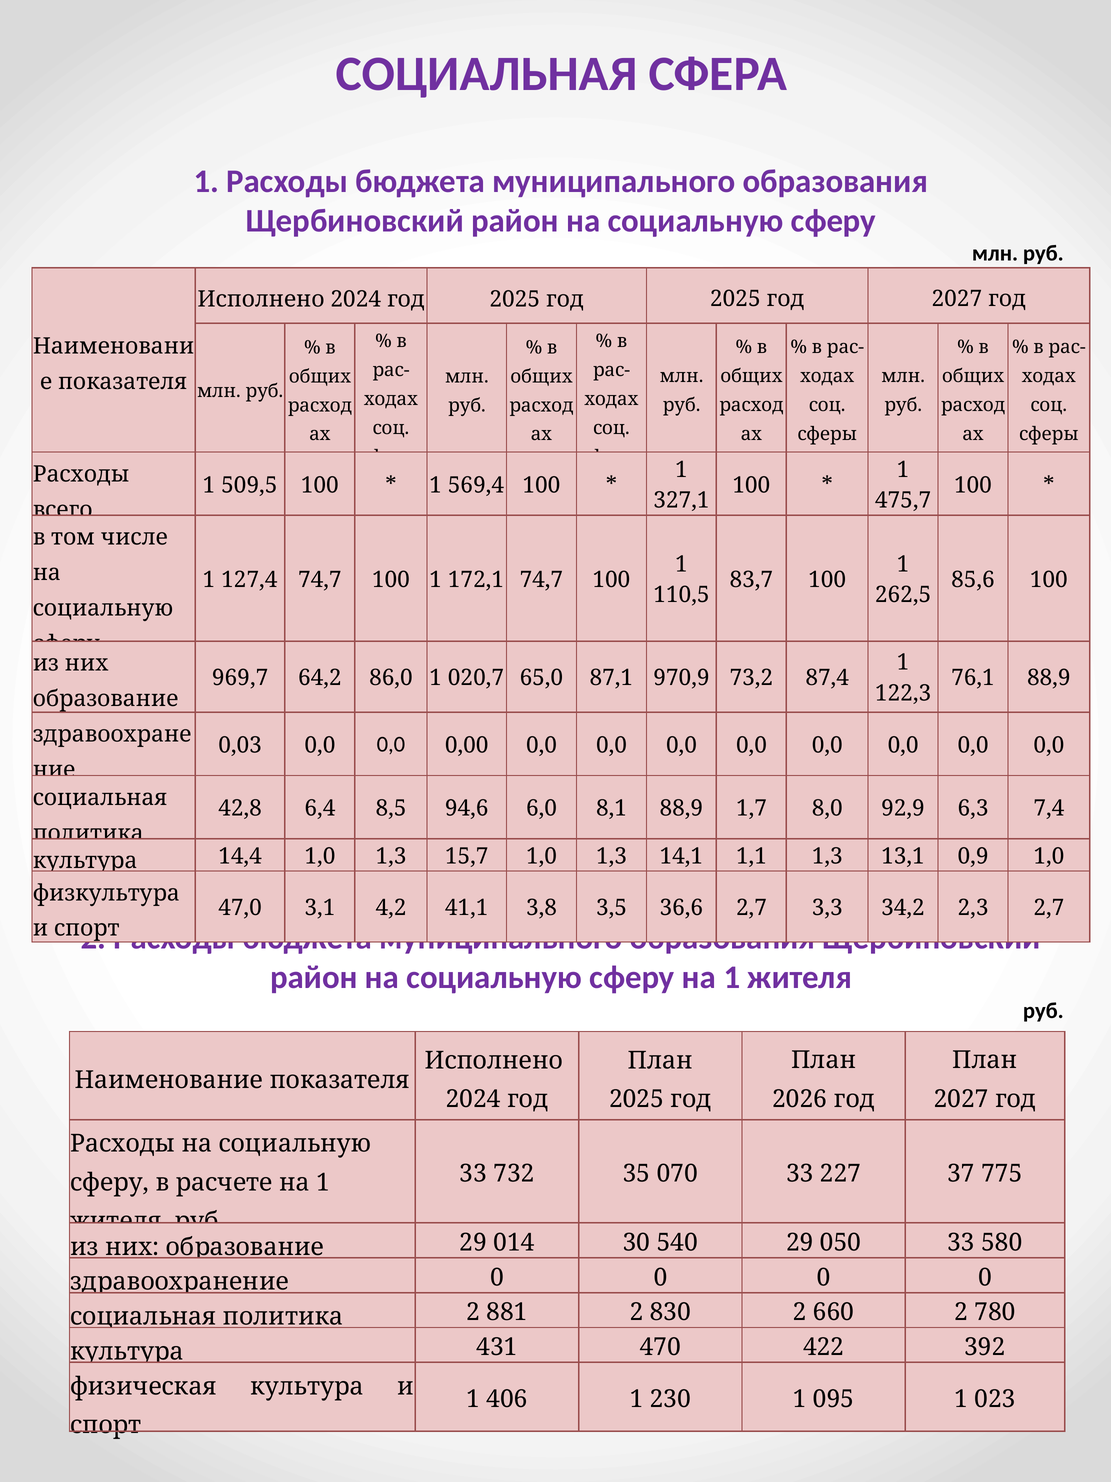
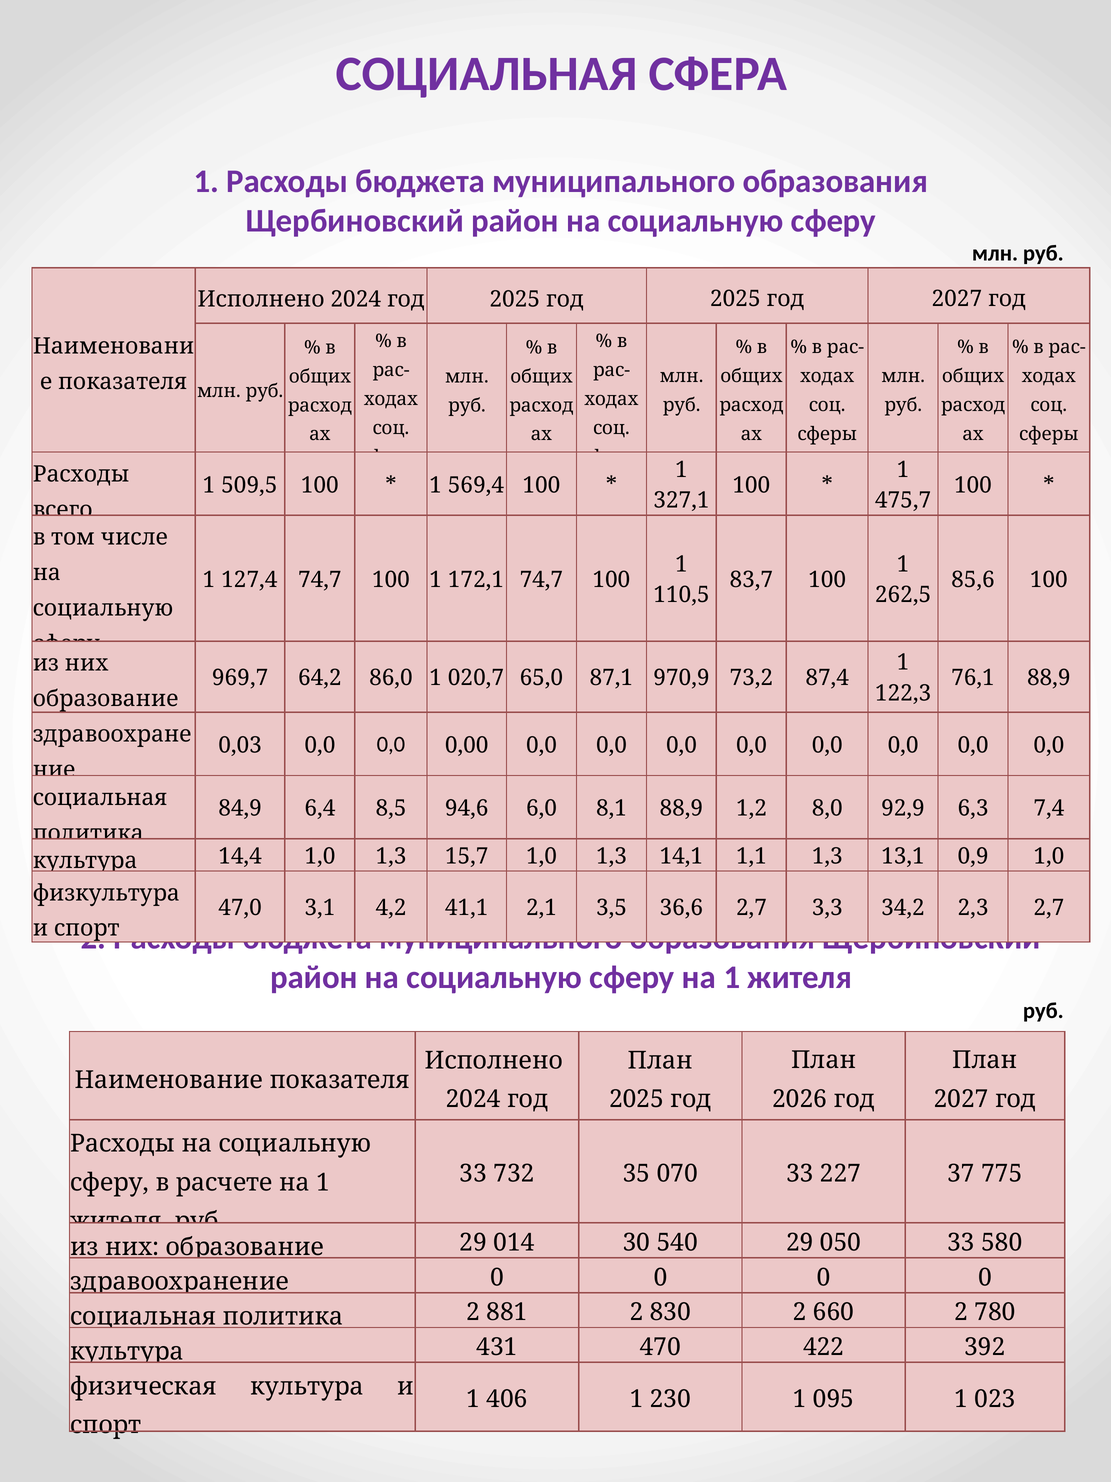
42,8: 42,8 -> 84,9 (240, 808)
1,7: 1,7 -> 1,2 (751, 808)
3,8: 3,8 -> 2,1 (542, 907)
